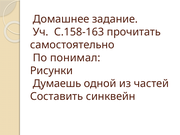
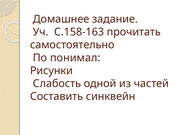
Думаешь: Думаешь -> Слабость (57, 84)
